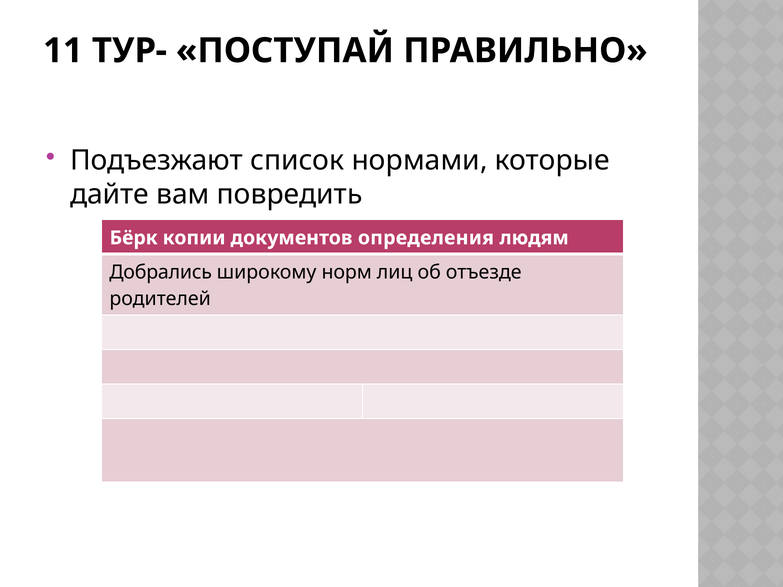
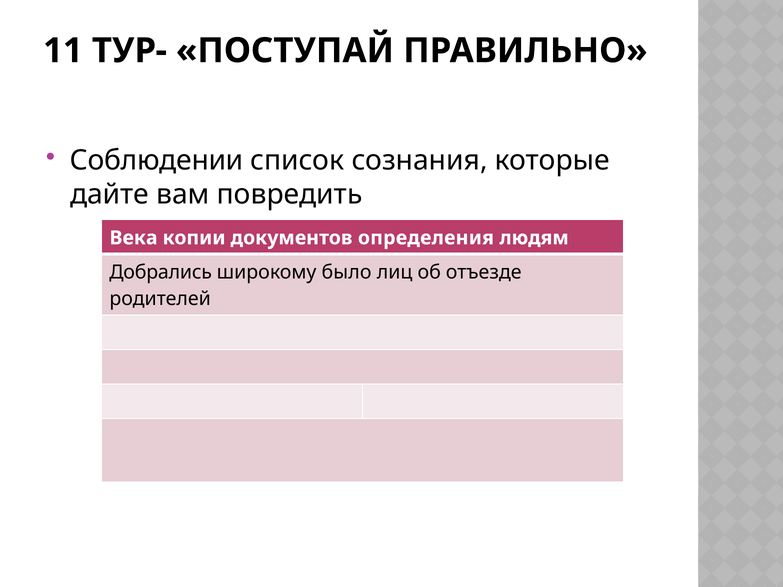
Подъезжают: Подъезжают -> Соблюдении (157, 161)
нормами: нормами -> сознания (420, 161)
Бёрк: Бёрк -> Века (134, 238)
норм: норм -> было (347, 272)
